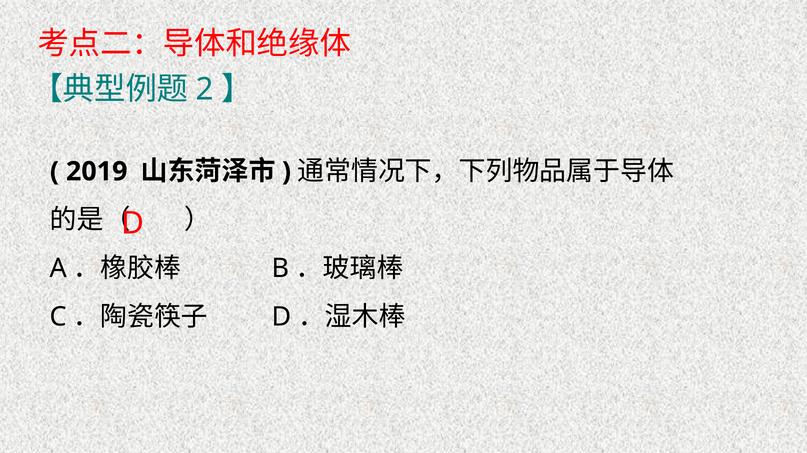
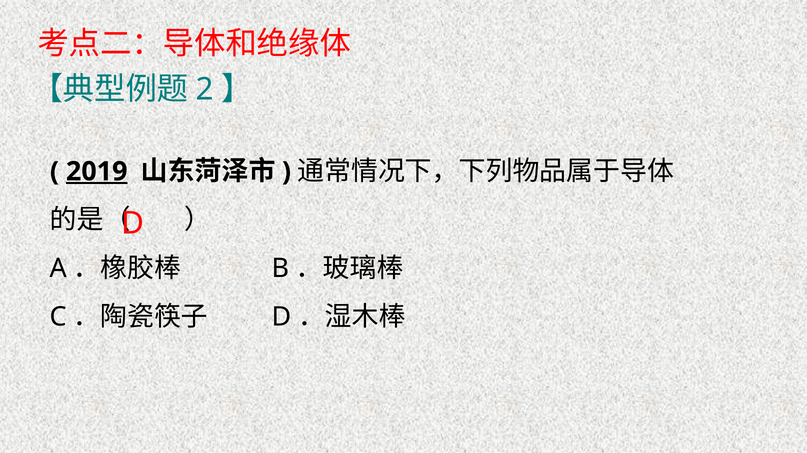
2019 underline: none -> present (97, 171)
